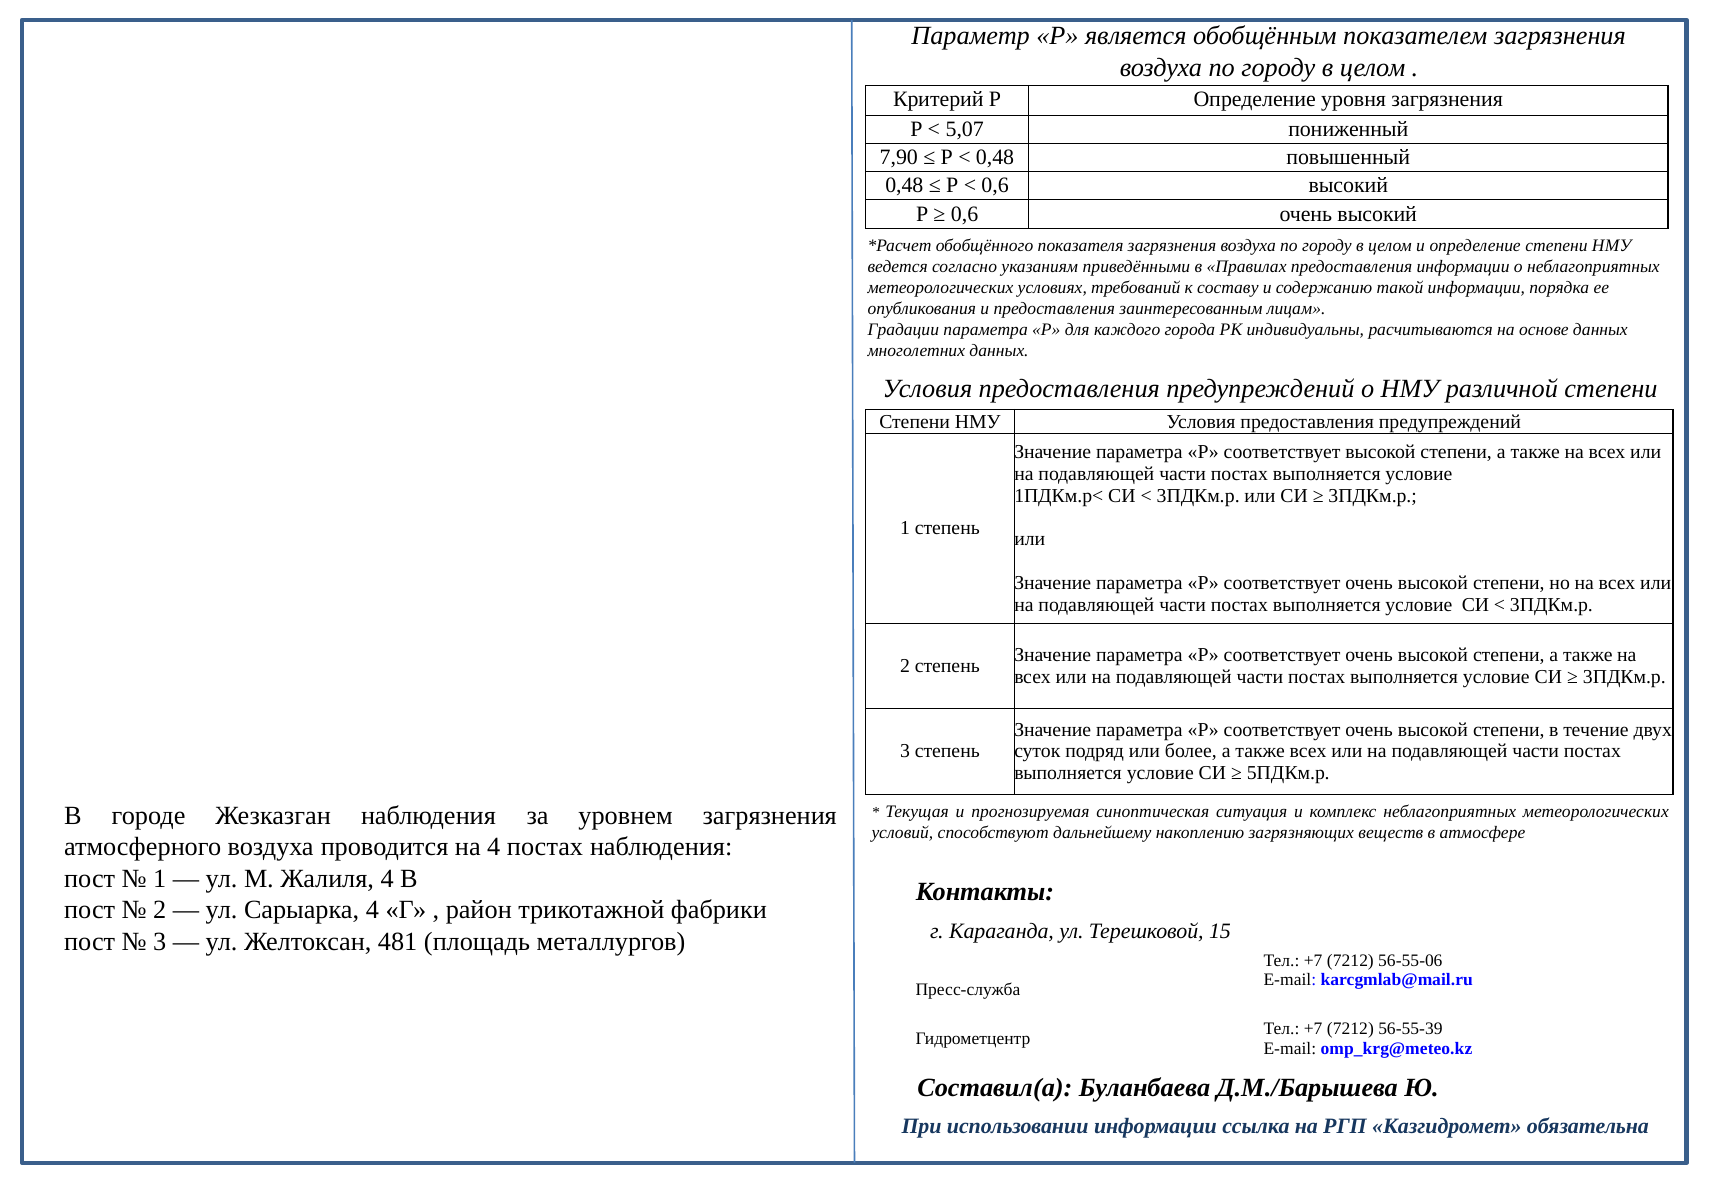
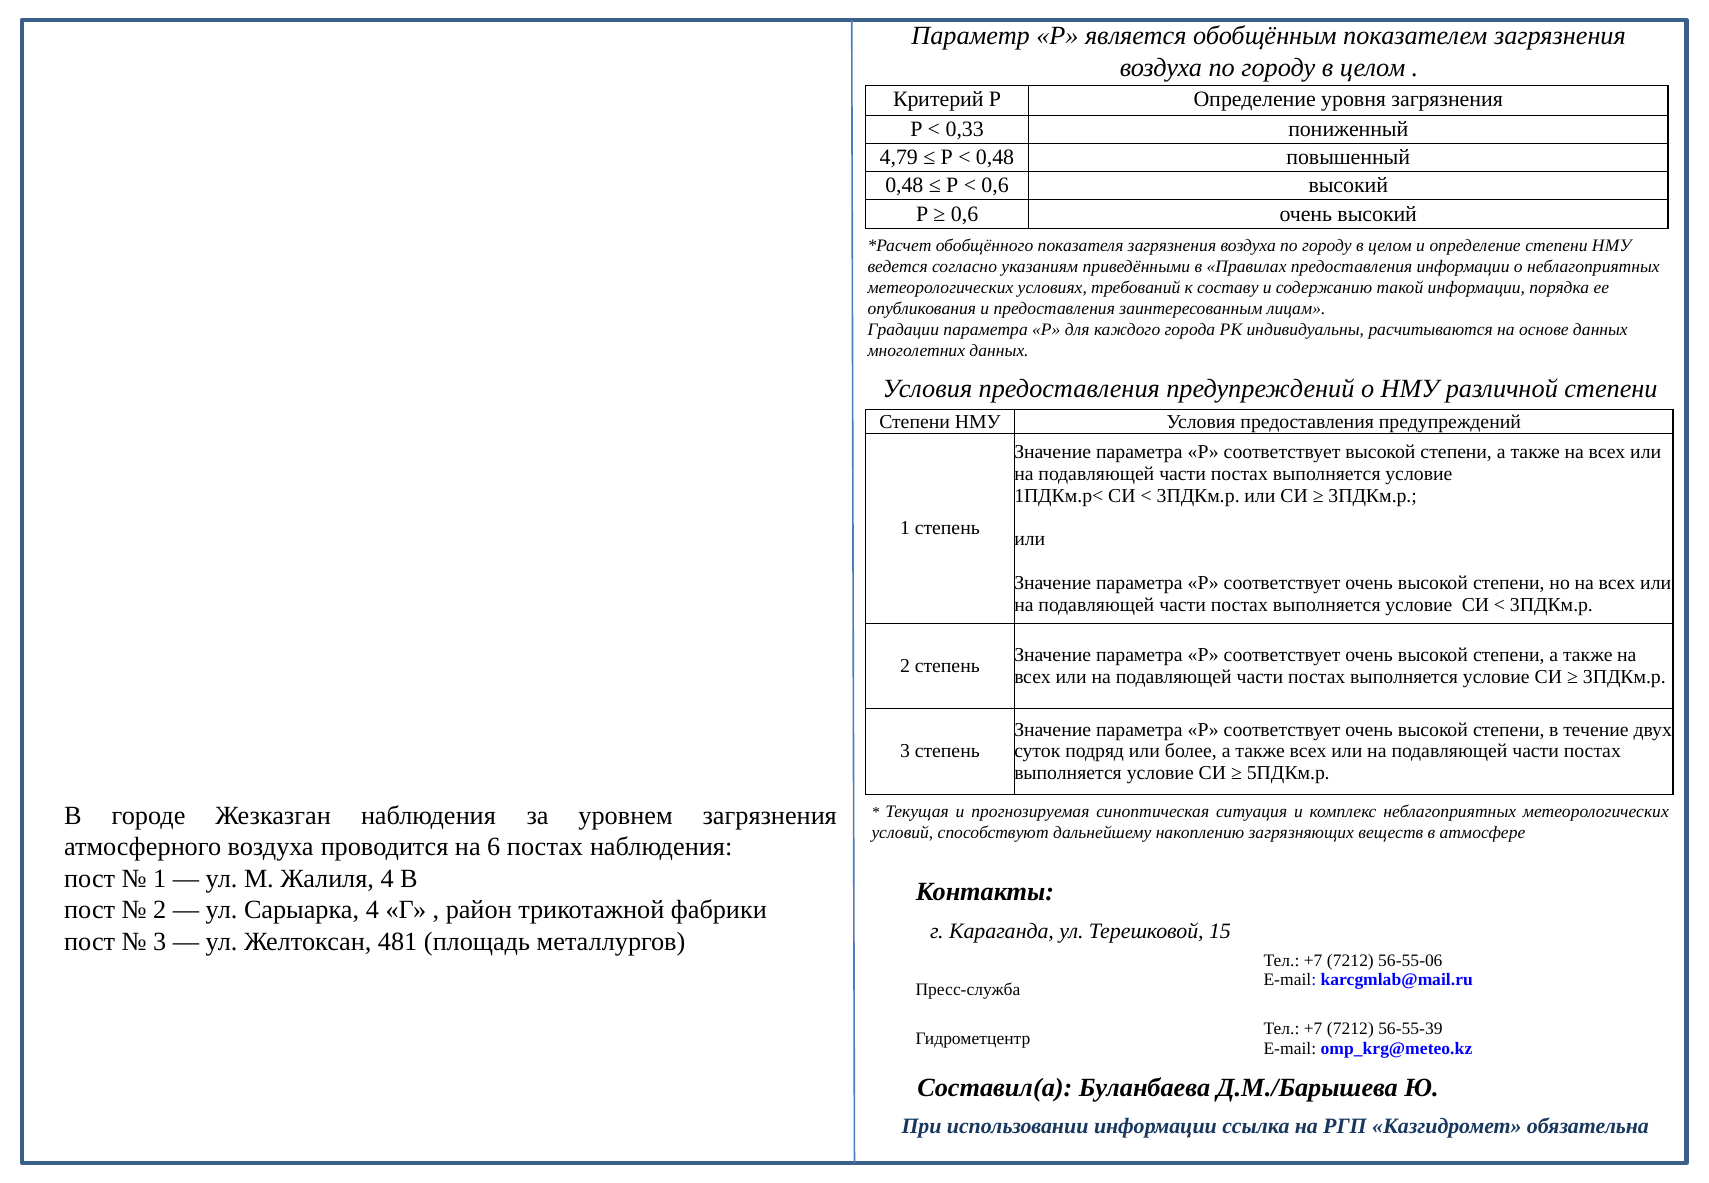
5,07: 5,07 -> 0,33 (965, 129)
7,90: 7,90 -> 4,79 (899, 157)
на 4: 4 -> 6 (494, 847)
